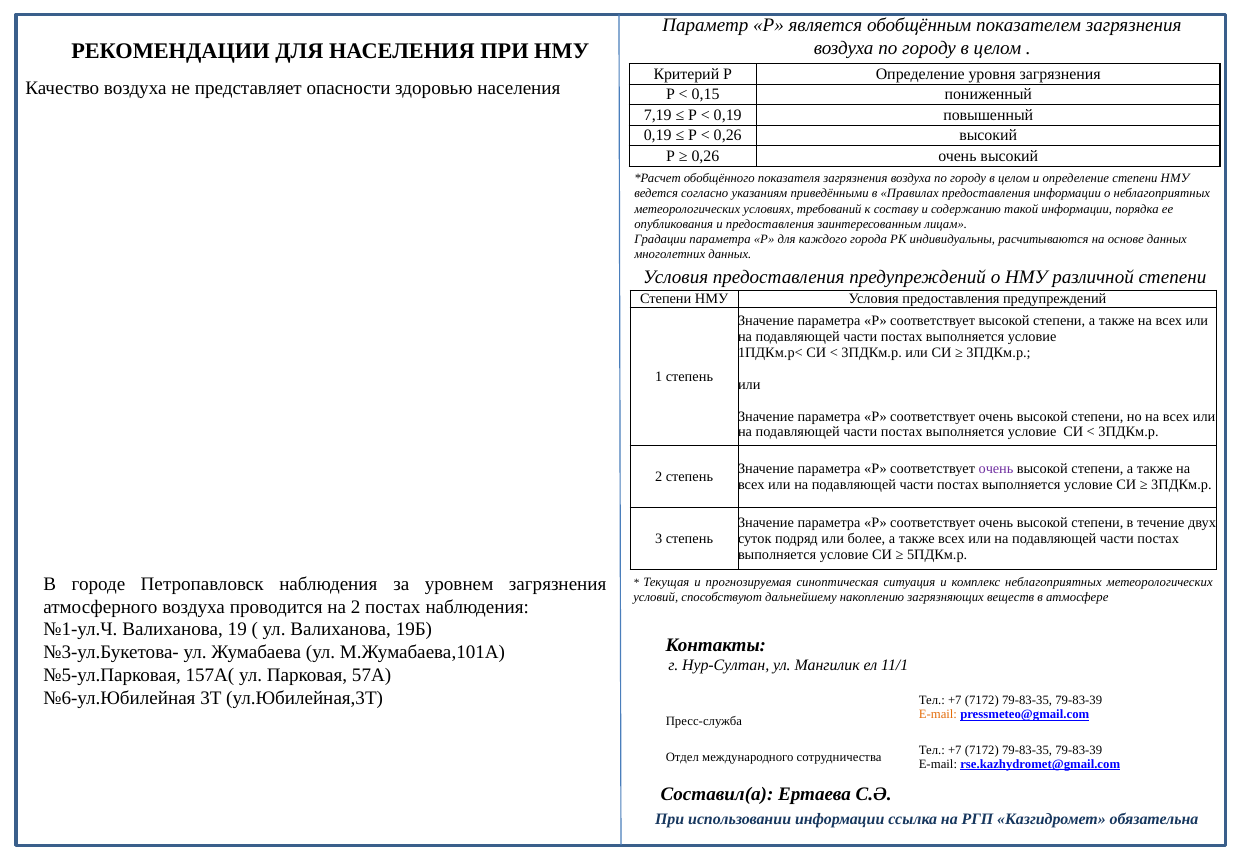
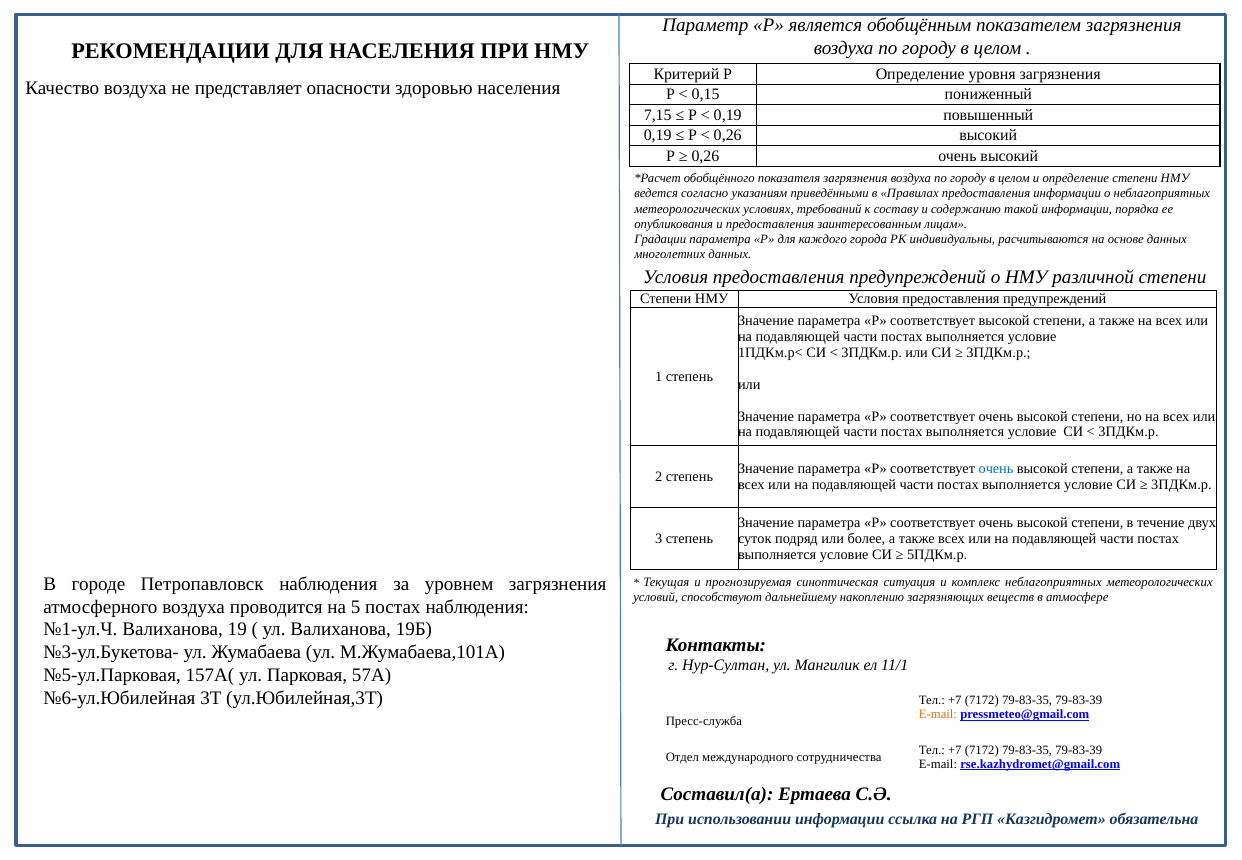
7,19: 7,19 -> 7,15 (658, 115)
очень colour: purple -> blue (996, 469)
на 2: 2 -> 5 (356, 607)
